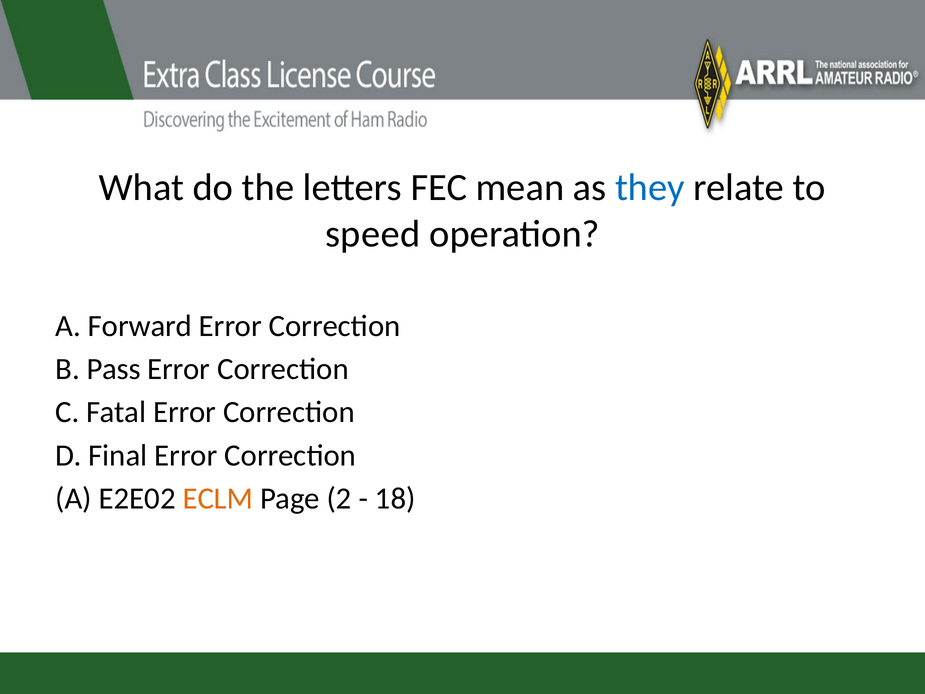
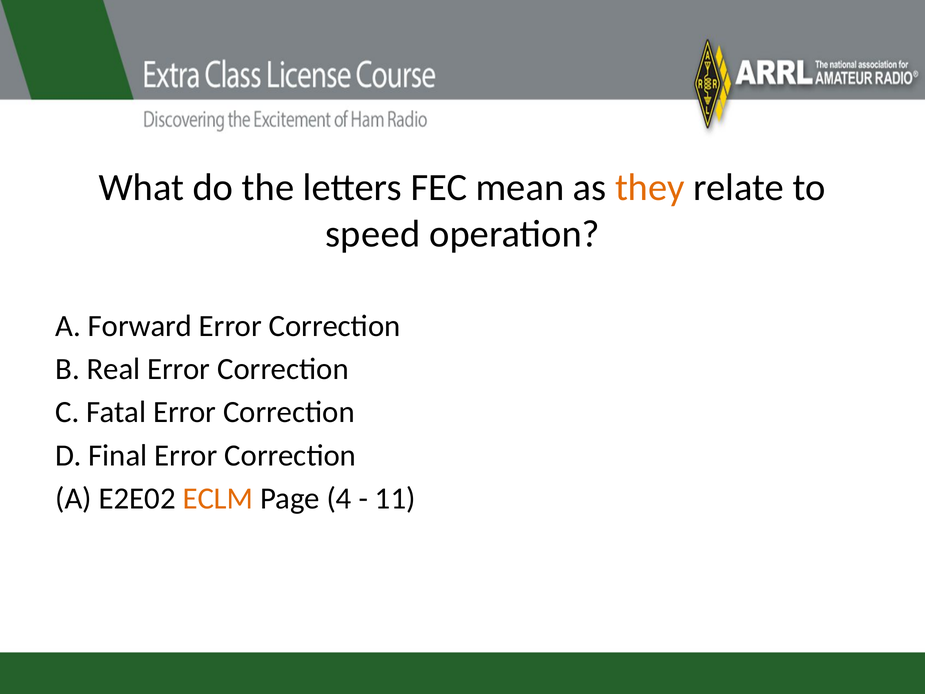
they colour: blue -> orange (650, 188)
Pass: Pass -> Real (114, 369)
2: 2 -> 4 (339, 498)
18: 18 -> 11 (395, 498)
